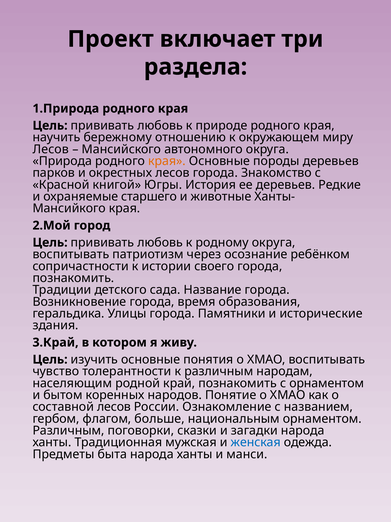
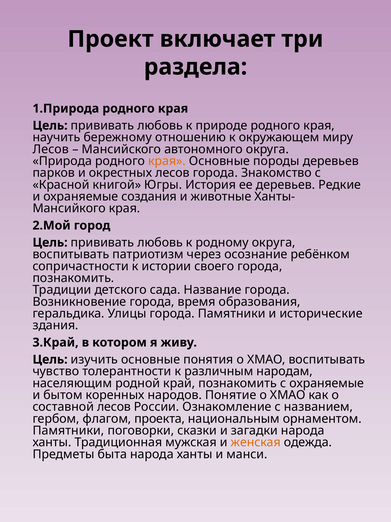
старшего: старшего -> создания (149, 196)
с орнаментом: орнаментом -> охраняемые (327, 383)
больше: больше -> проекта (160, 418)
Различным: Различным -> Памятники (68, 430)
женская colour: blue -> orange (256, 442)
